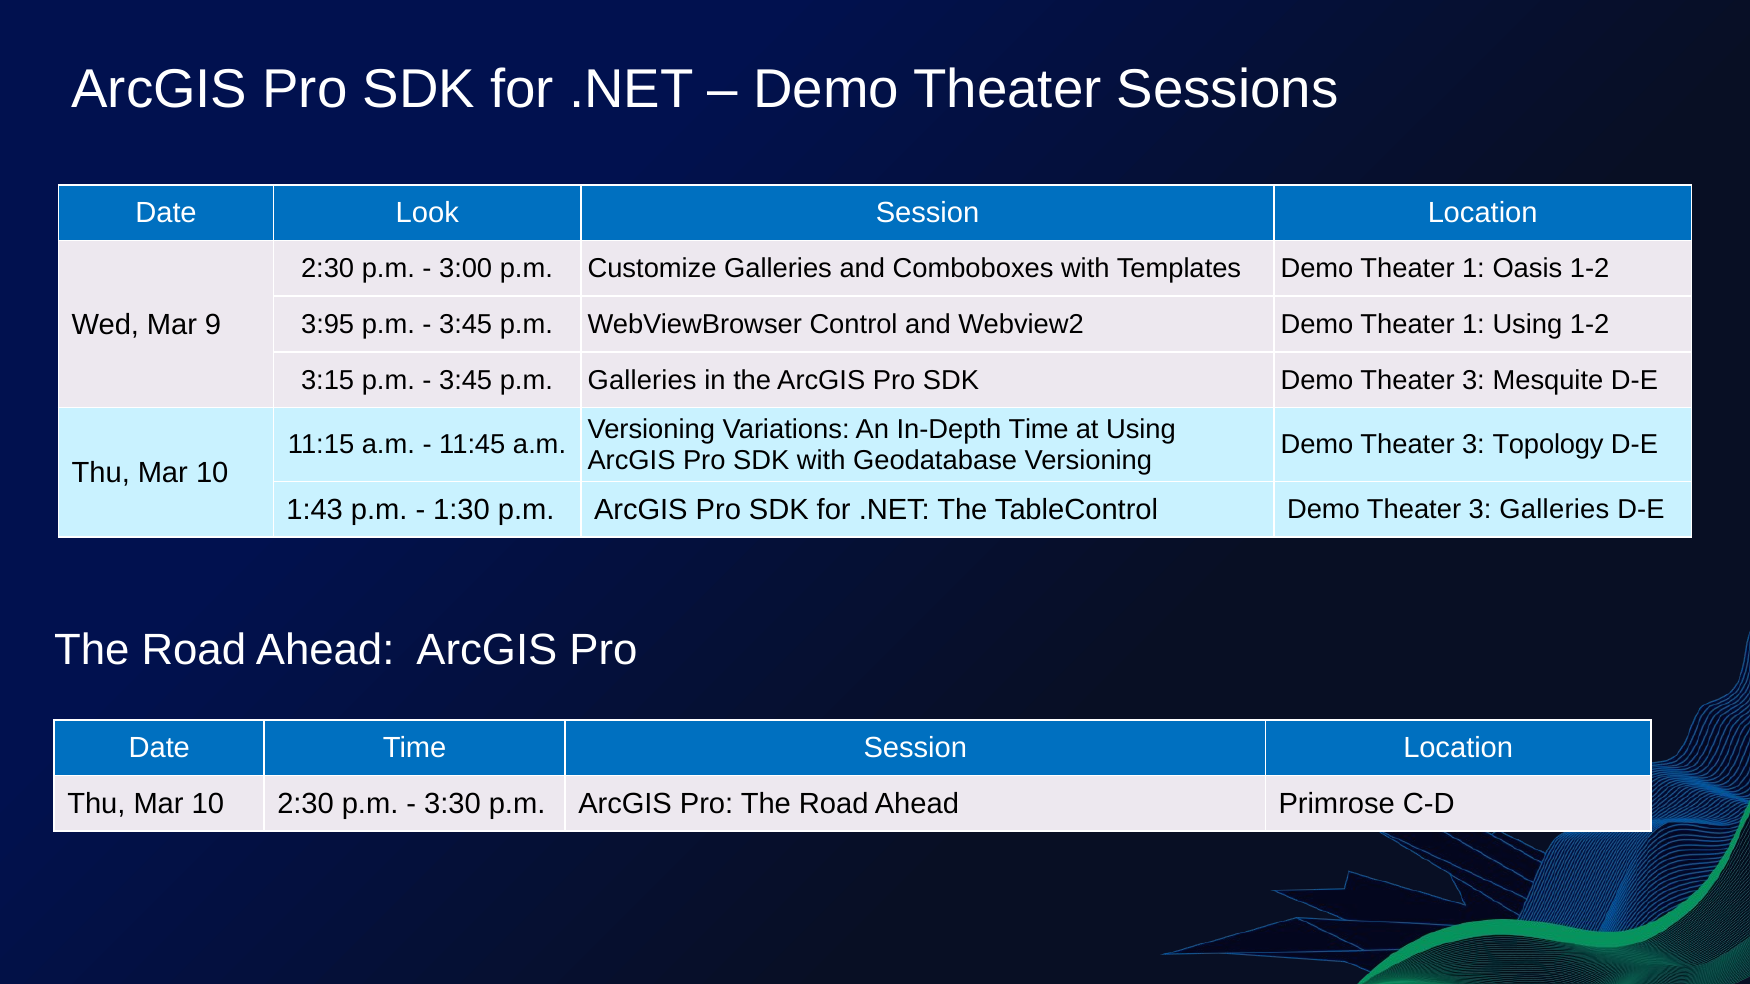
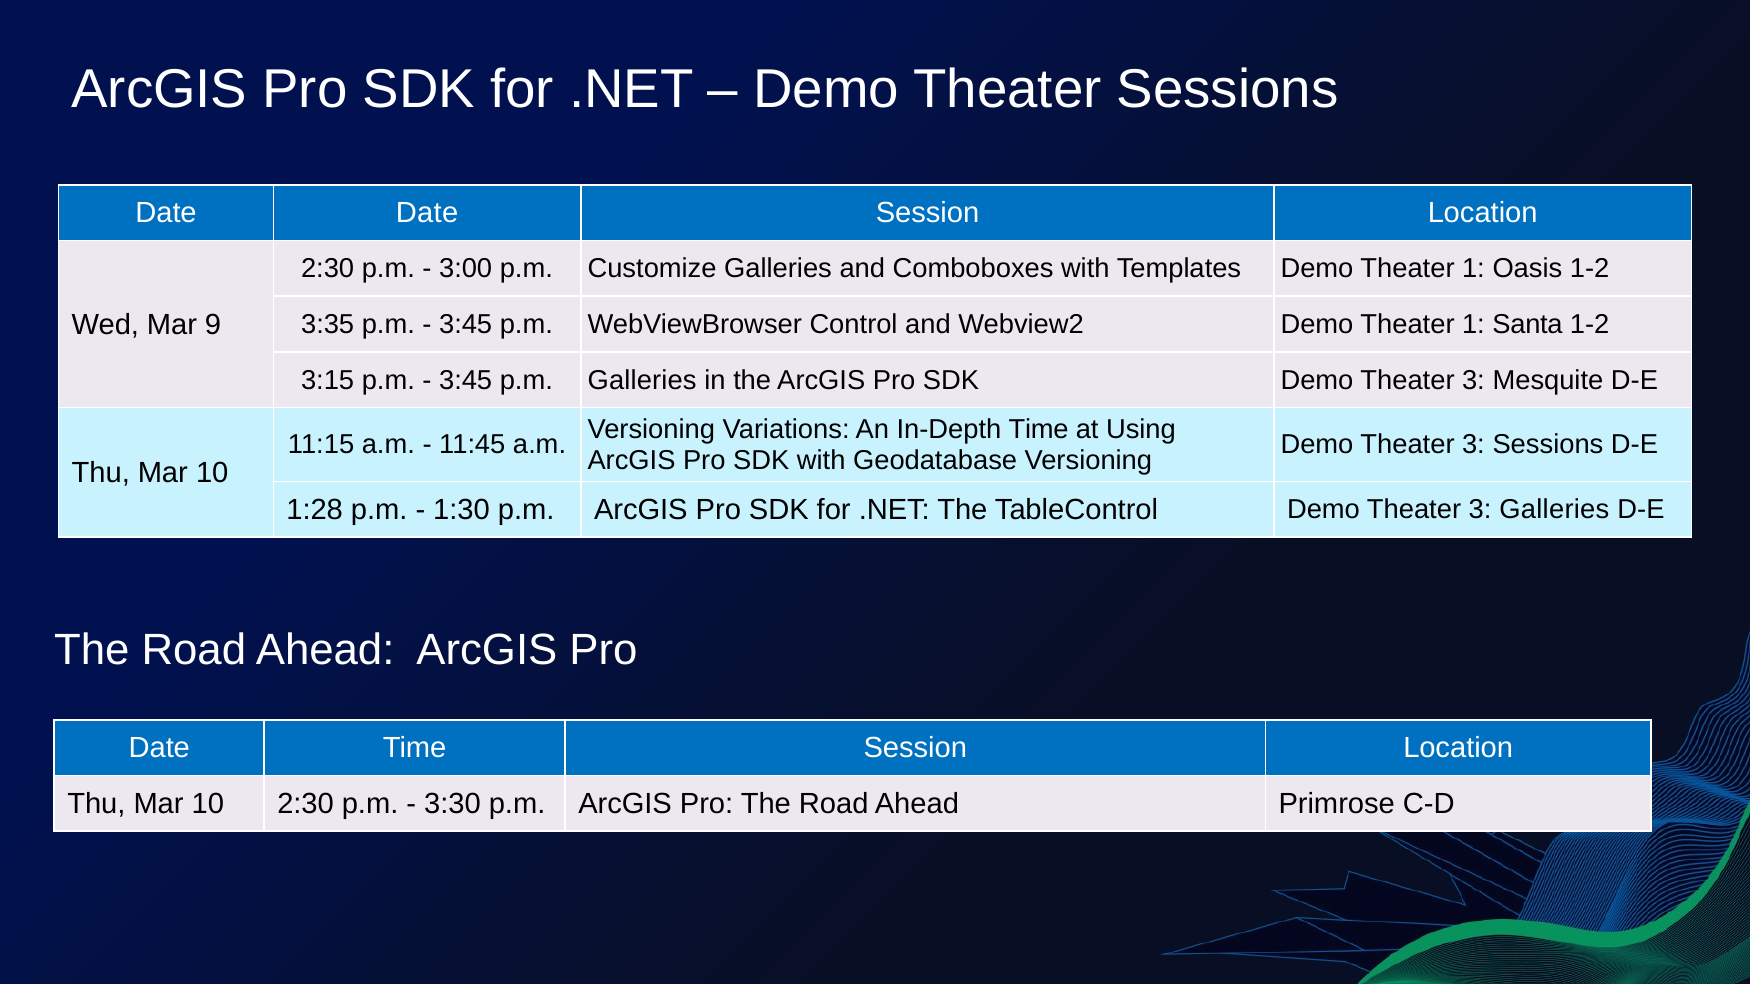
Date Look: Look -> Date (427, 213)
3:95: 3:95 -> 3:35 (328, 325)
1 Using: Using -> Santa (1528, 325)
3 Topology: Topology -> Sessions (1548, 445)
1:43: 1:43 -> 1:28 (315, 510)
